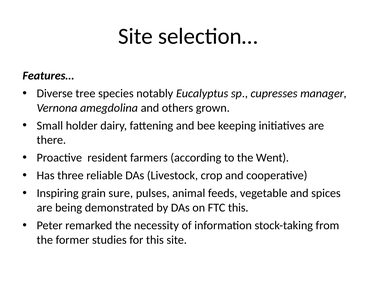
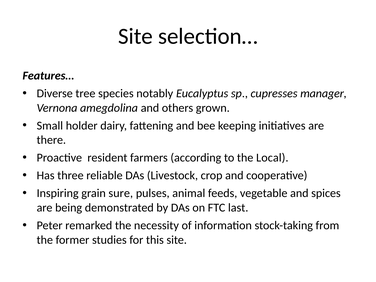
Went: Went -> Local (272, 158)
FTC this: this -> last (238, 208)
